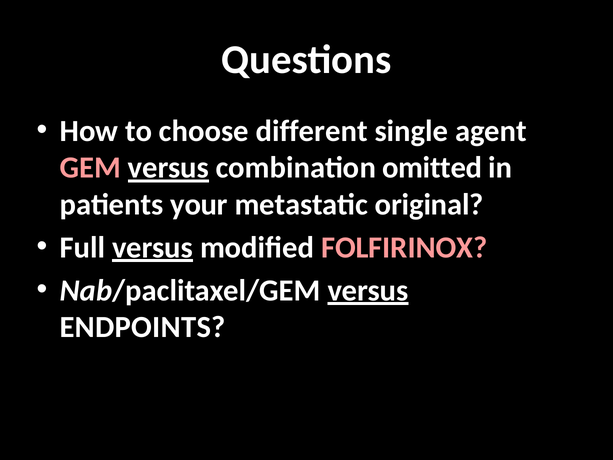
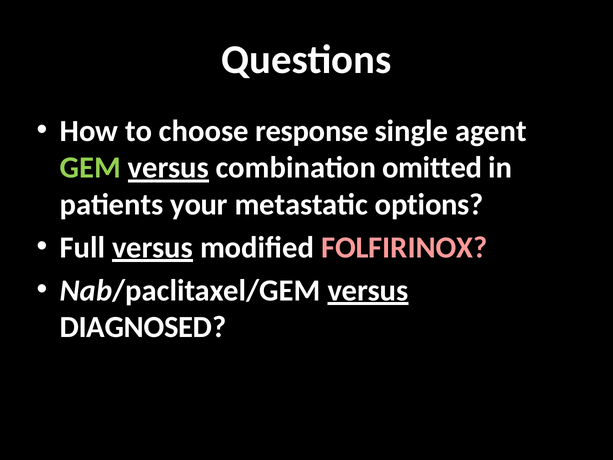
different: different -> response (312, 131)
GEM colour: pink -> light green (90, 168)
original: original -> options (429, 204)
ENDPOINTS: ENDPOINTS -> DIAGNOSED (143, 327)
